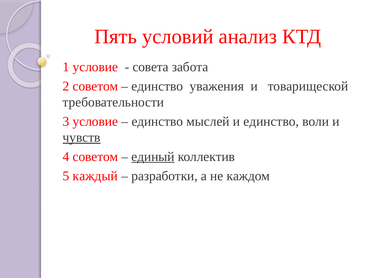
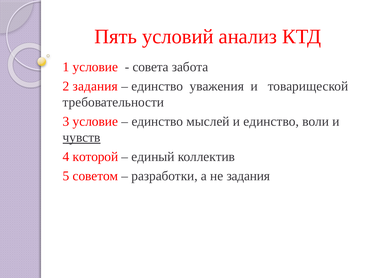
2 советом: советом -> задания (95, 86)
4 советом: советом -> которой (95, 156)
единый underline: present -> none (153, 156)
каждый: каждый -> советом (95, 176)
не каждом: каждом -> задания (248, 176)
